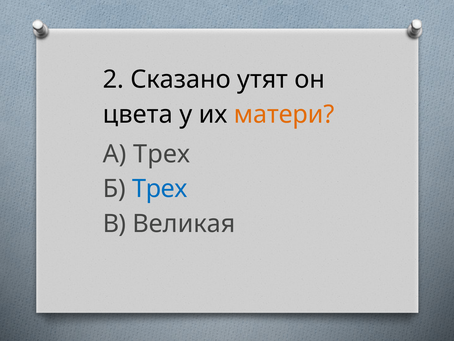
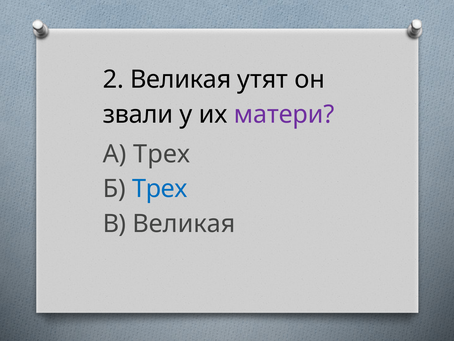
2 Сказано: Сказано -> Великая (181, 79)
цвета: цвета -> звали (138, 114)
матери colour: orange -> purple (284, 114)
